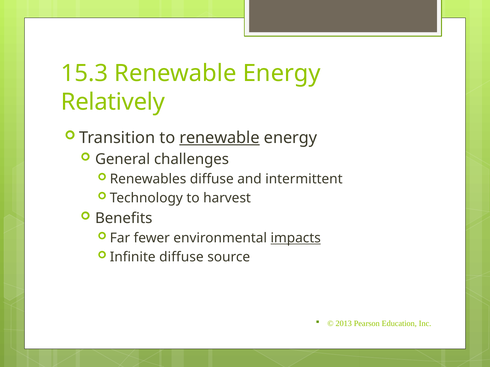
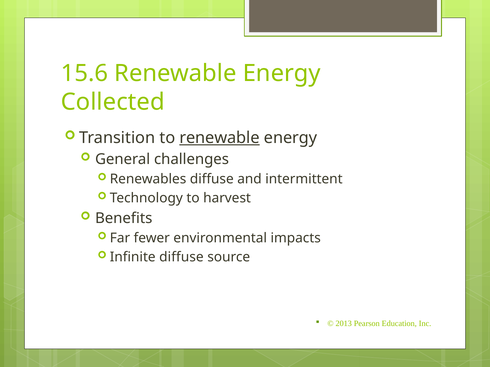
15.3: 15.3 -> 15.6 (84, 73)
Relatively: Relatively -> Collected (113, 102)
impacts underline: present -> none (296, 238)
